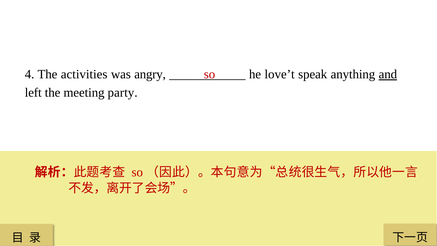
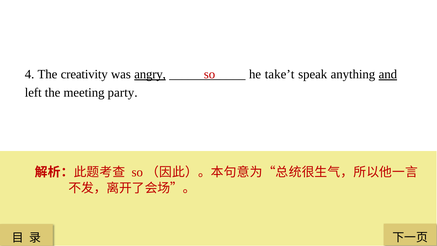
activities: activities -> creativity (84, 74)
angry underline: none -> present (150, 74)
love’t: love’t -> take’t (280, 74)
